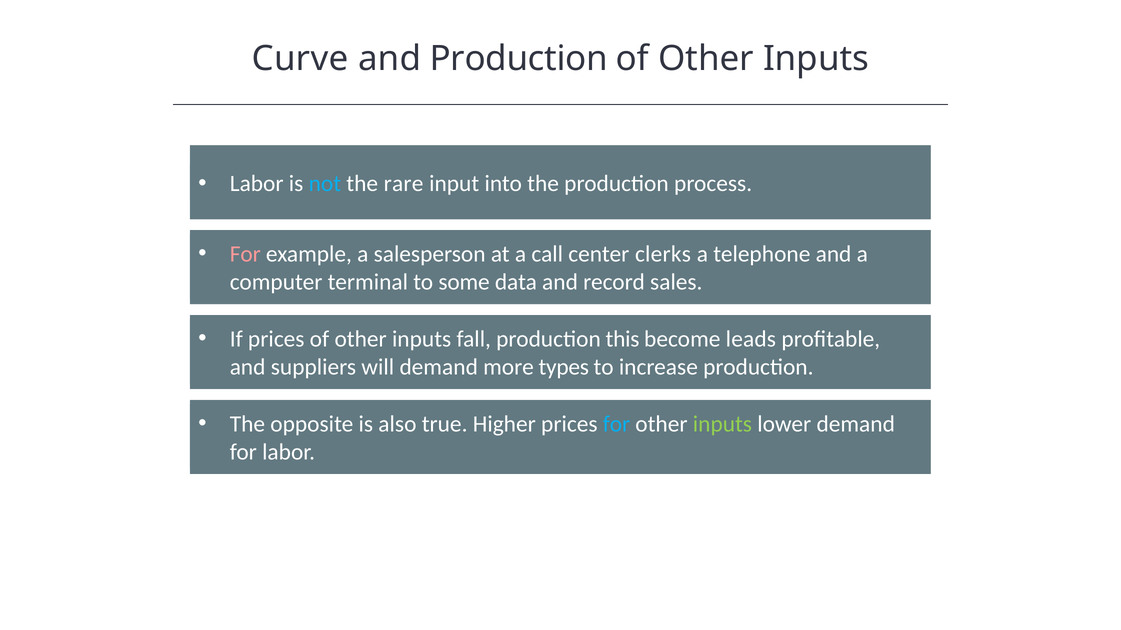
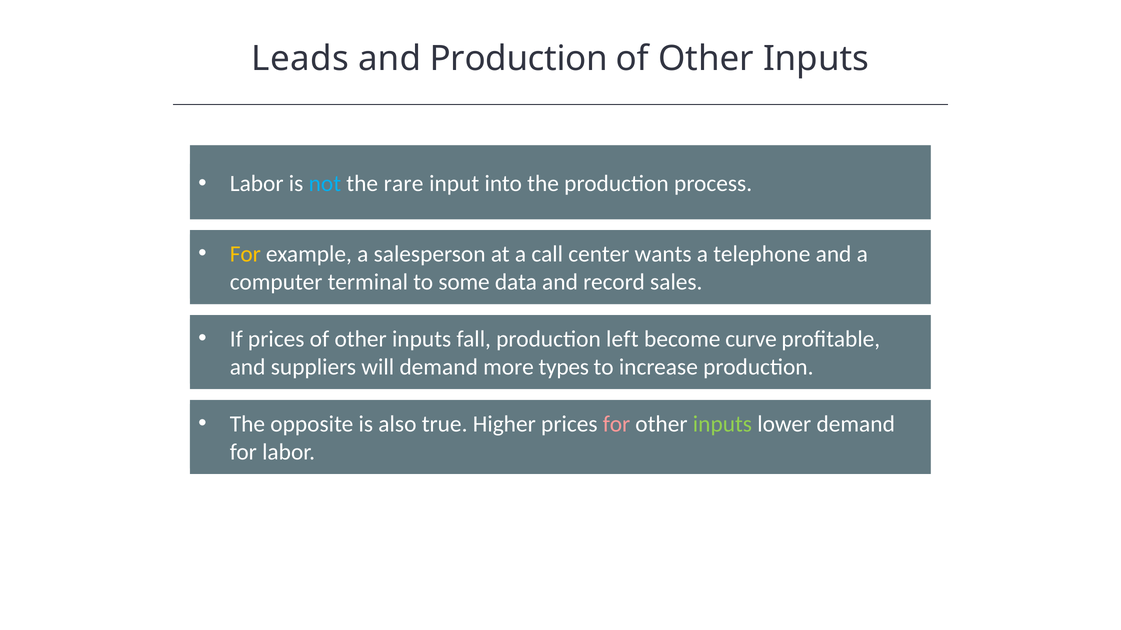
Curve: Curve -> Leads (300, 59)
For colour: pink -> yellow (245, 254)
clerks: clerks -> wants (663, 254)
this: this -> left (622, 339)
leads: leads -> curve (751, 339)
for colour: light blue -> pink (617, 424)
